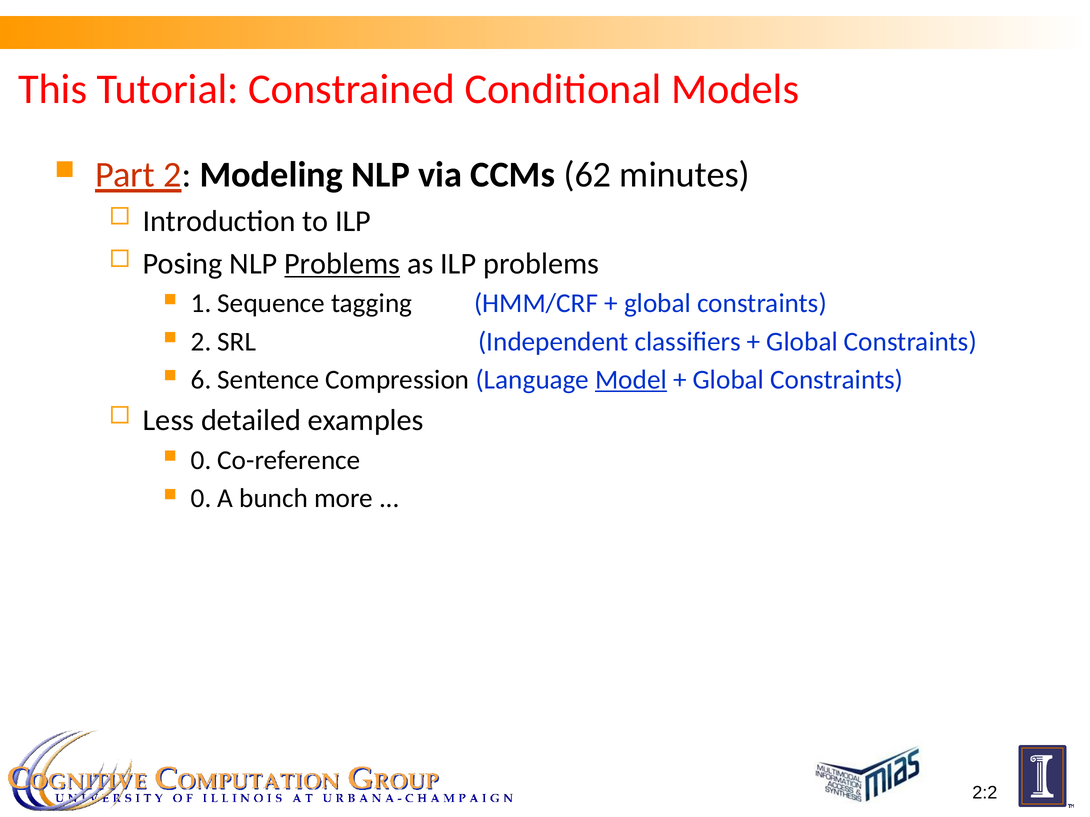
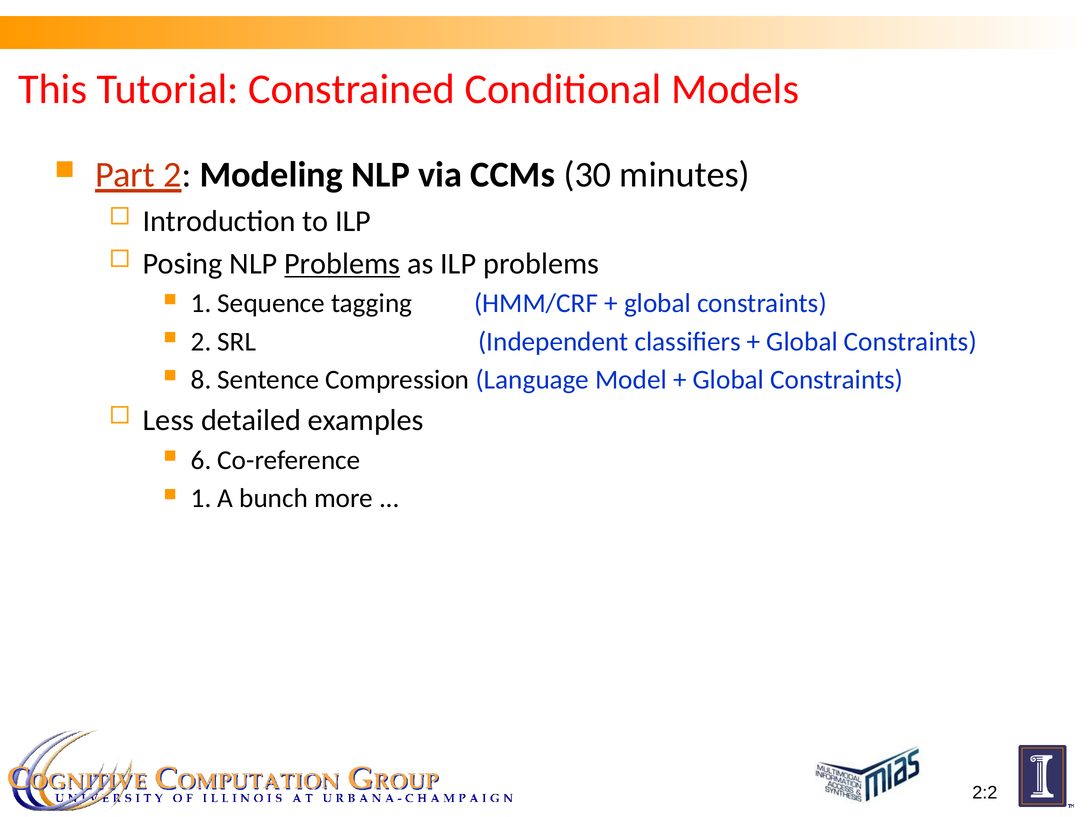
62: 62 -> 30 (587, 175)
6: 6 -> 8 (201, 380)
Model underline: present -> none (631, 380)
0: 0 -> 6 (201, 460)
0: 0 -> 1 (201, 499)
